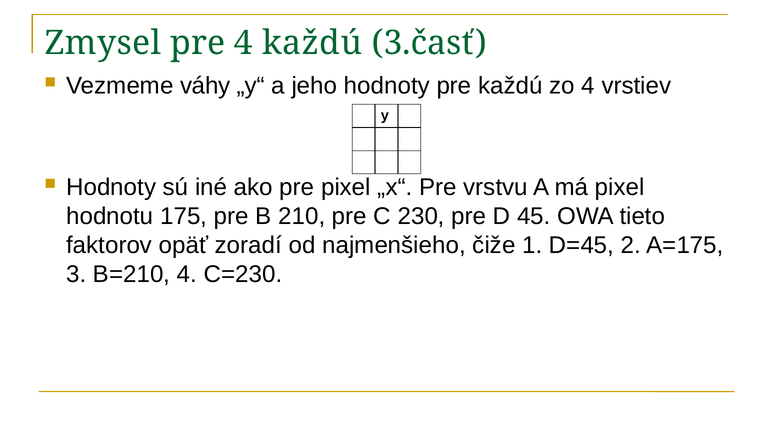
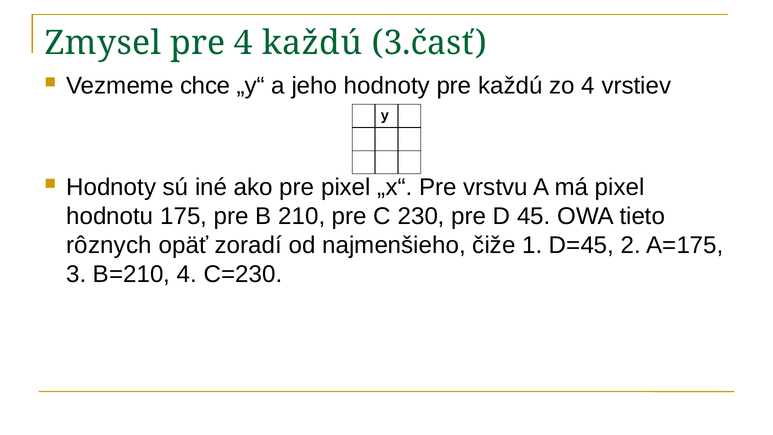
váhy: váhy -> chce (205, 86)
faktorov: faktorov -> rôznych (109, 245)
